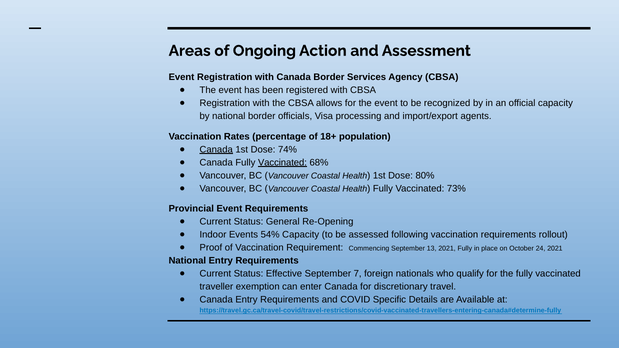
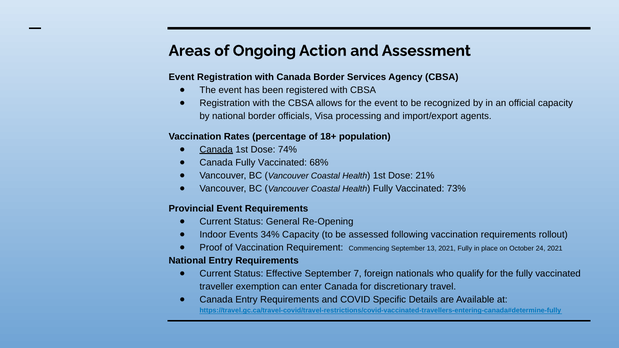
Vaccinated underline: present -> none (282, 163)
80%: 80% -> 21% (425, 176)
54%: 54% -> 34% (270, 235)
